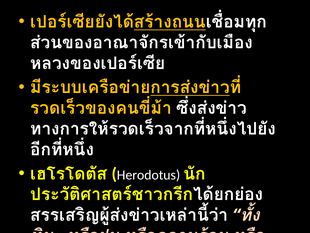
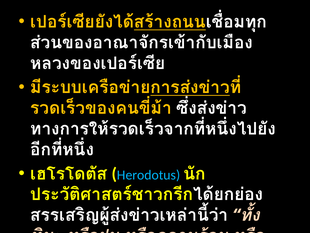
Herodotus colour: white -> light blue (149, 175)
